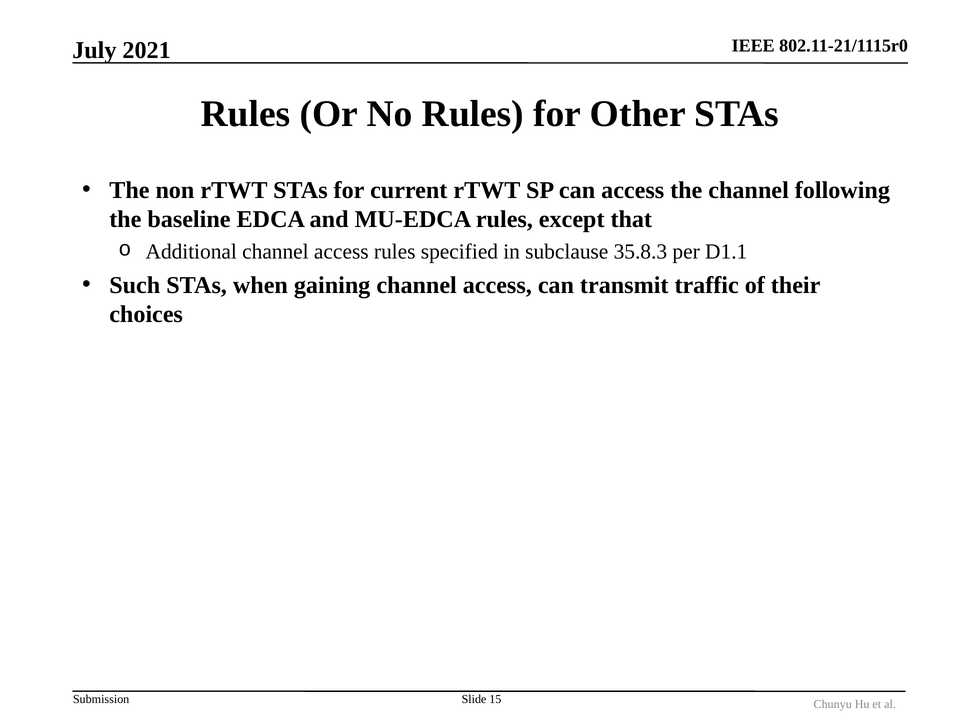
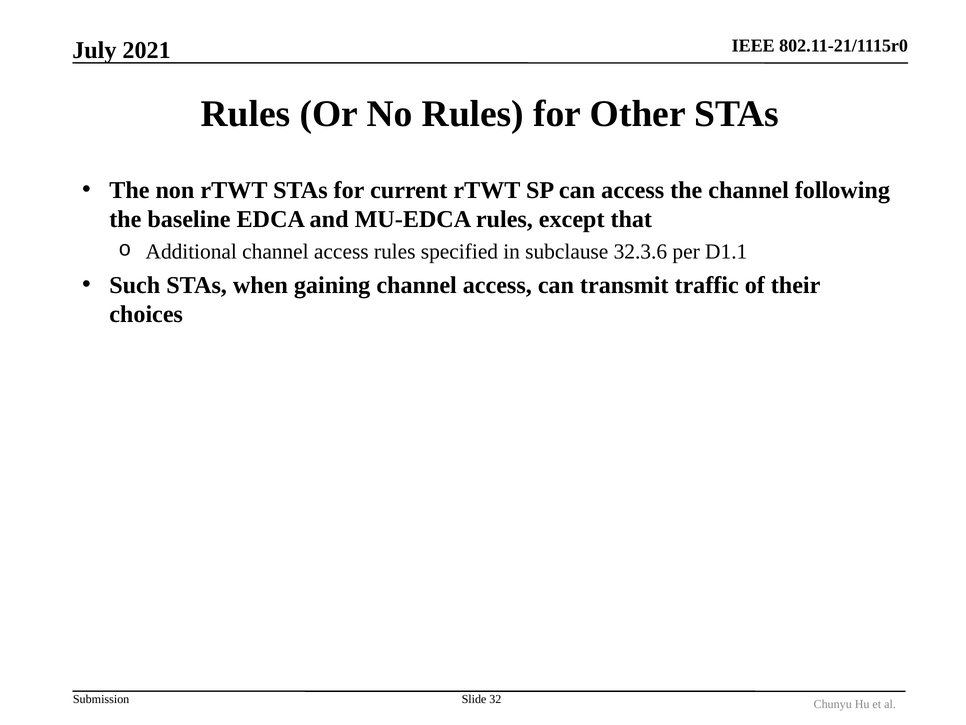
35.8.3: 35.8.3 -> 32.3.6 (640, 251)
15: 15 -> 32 (495, 699)
